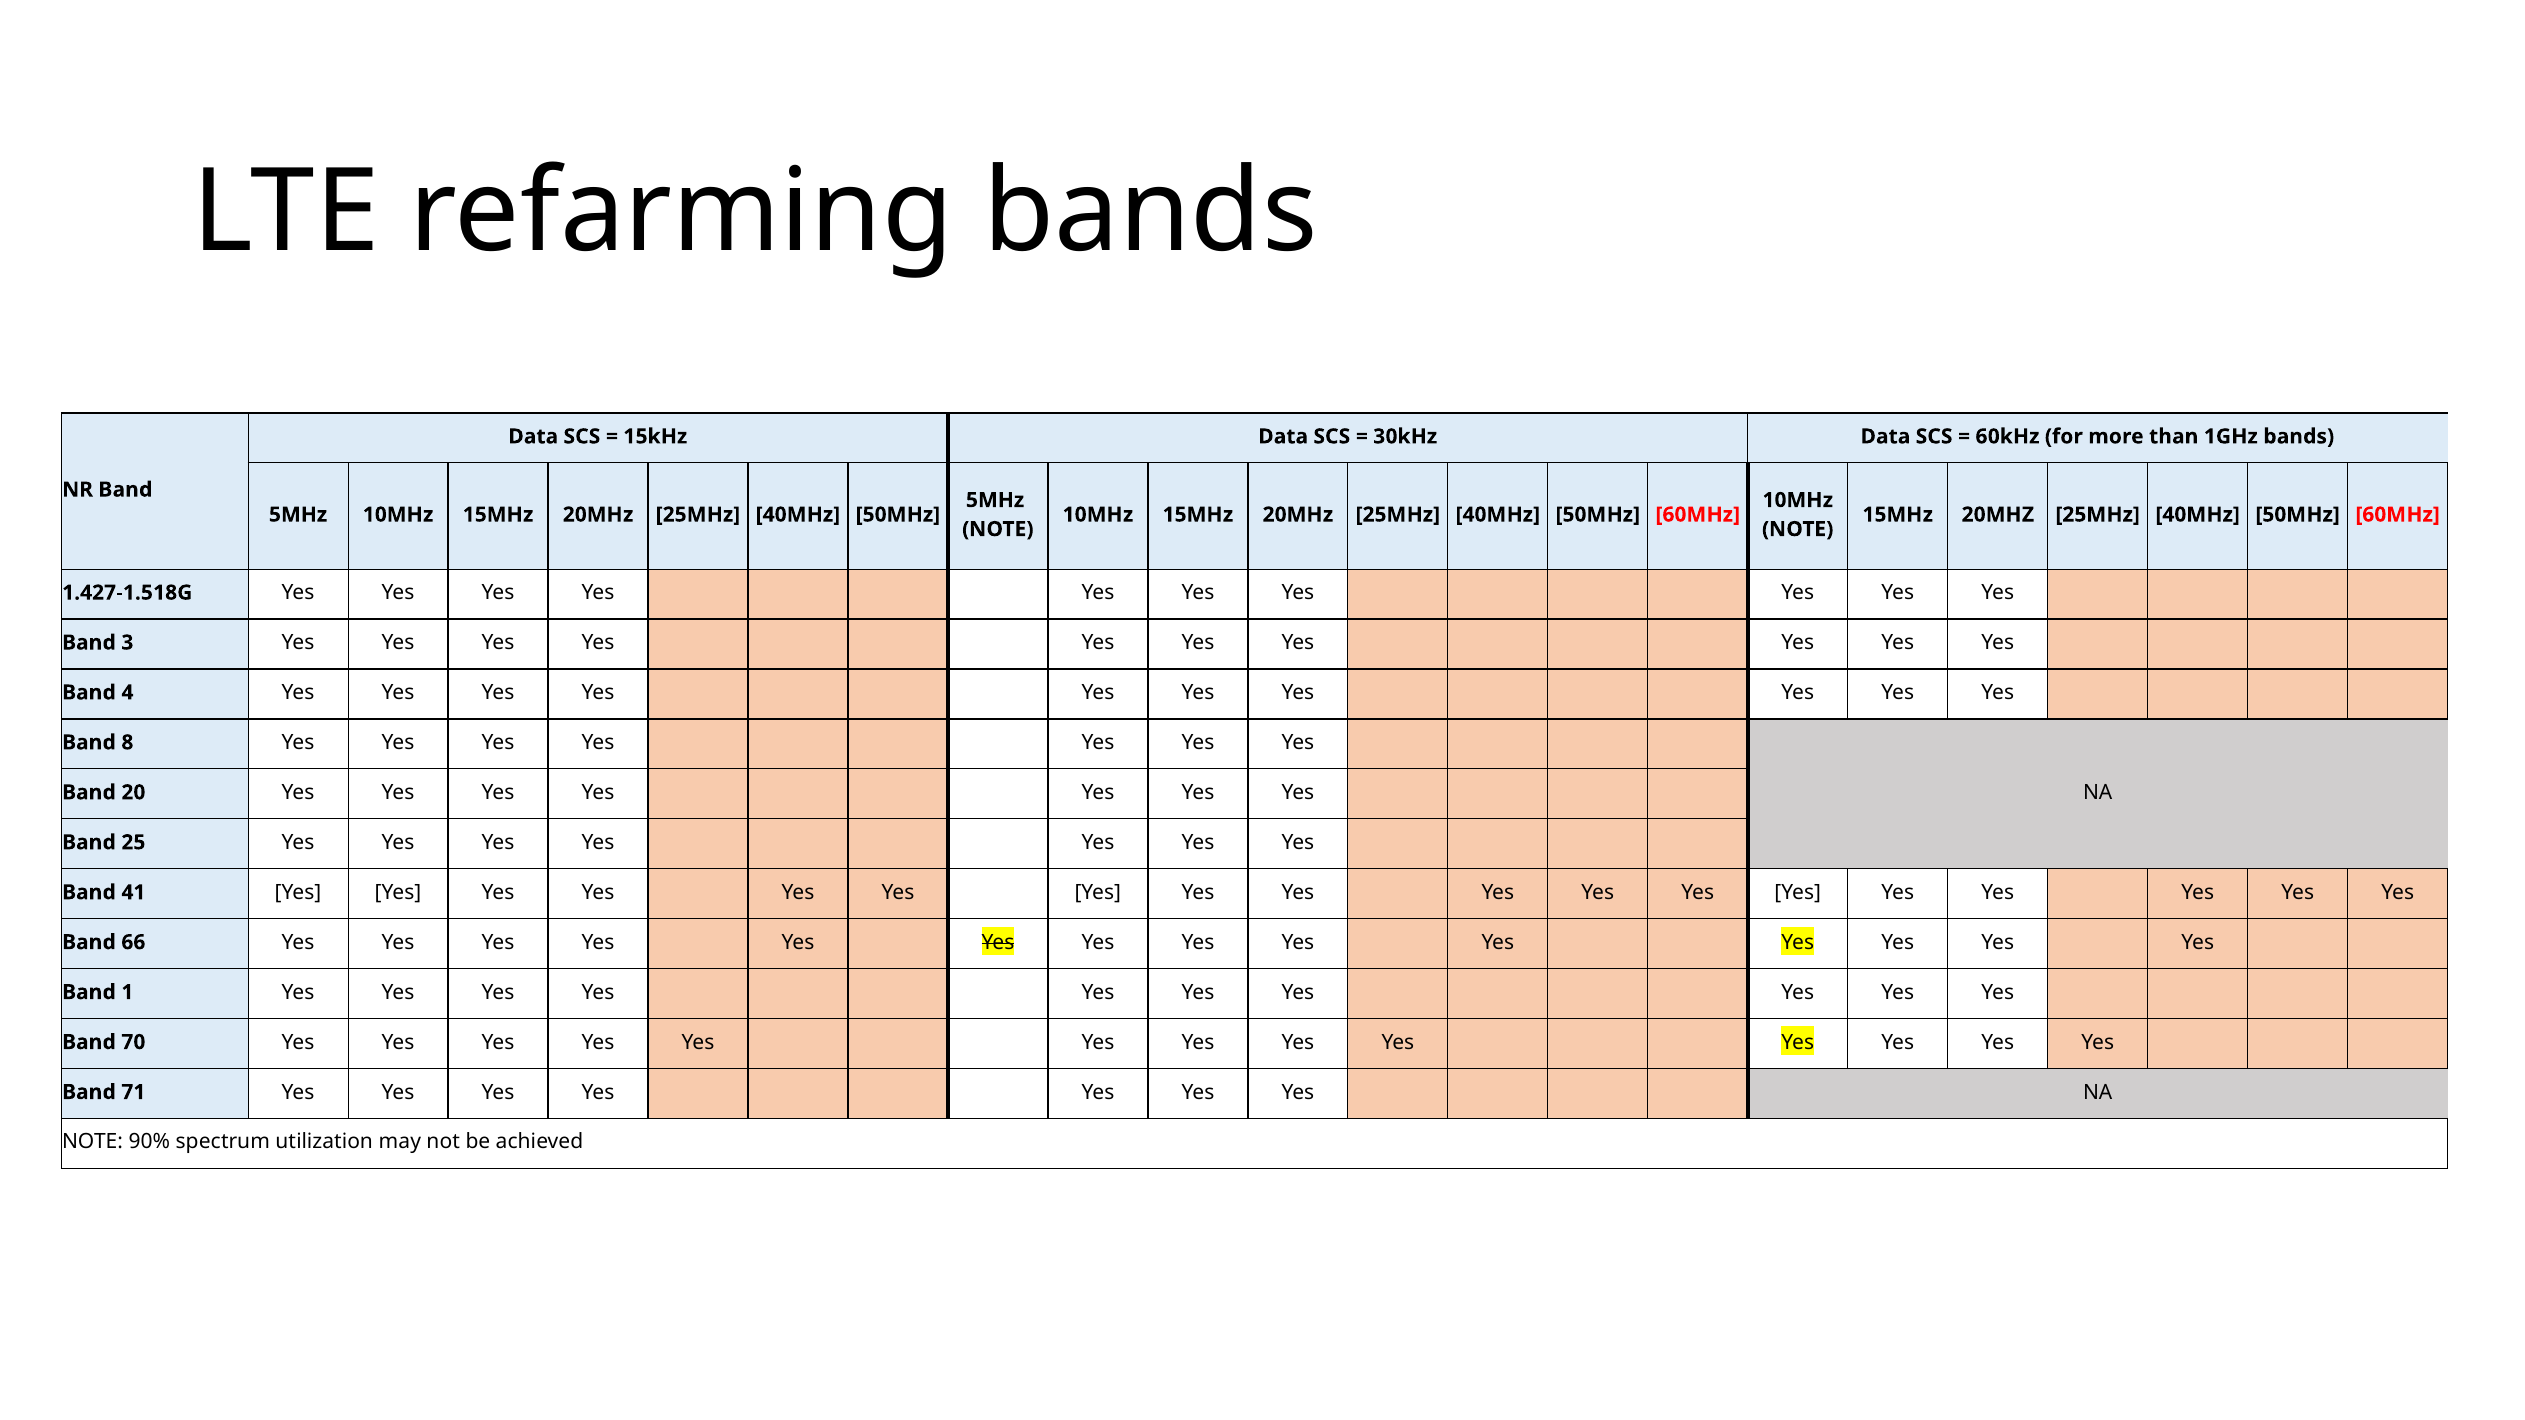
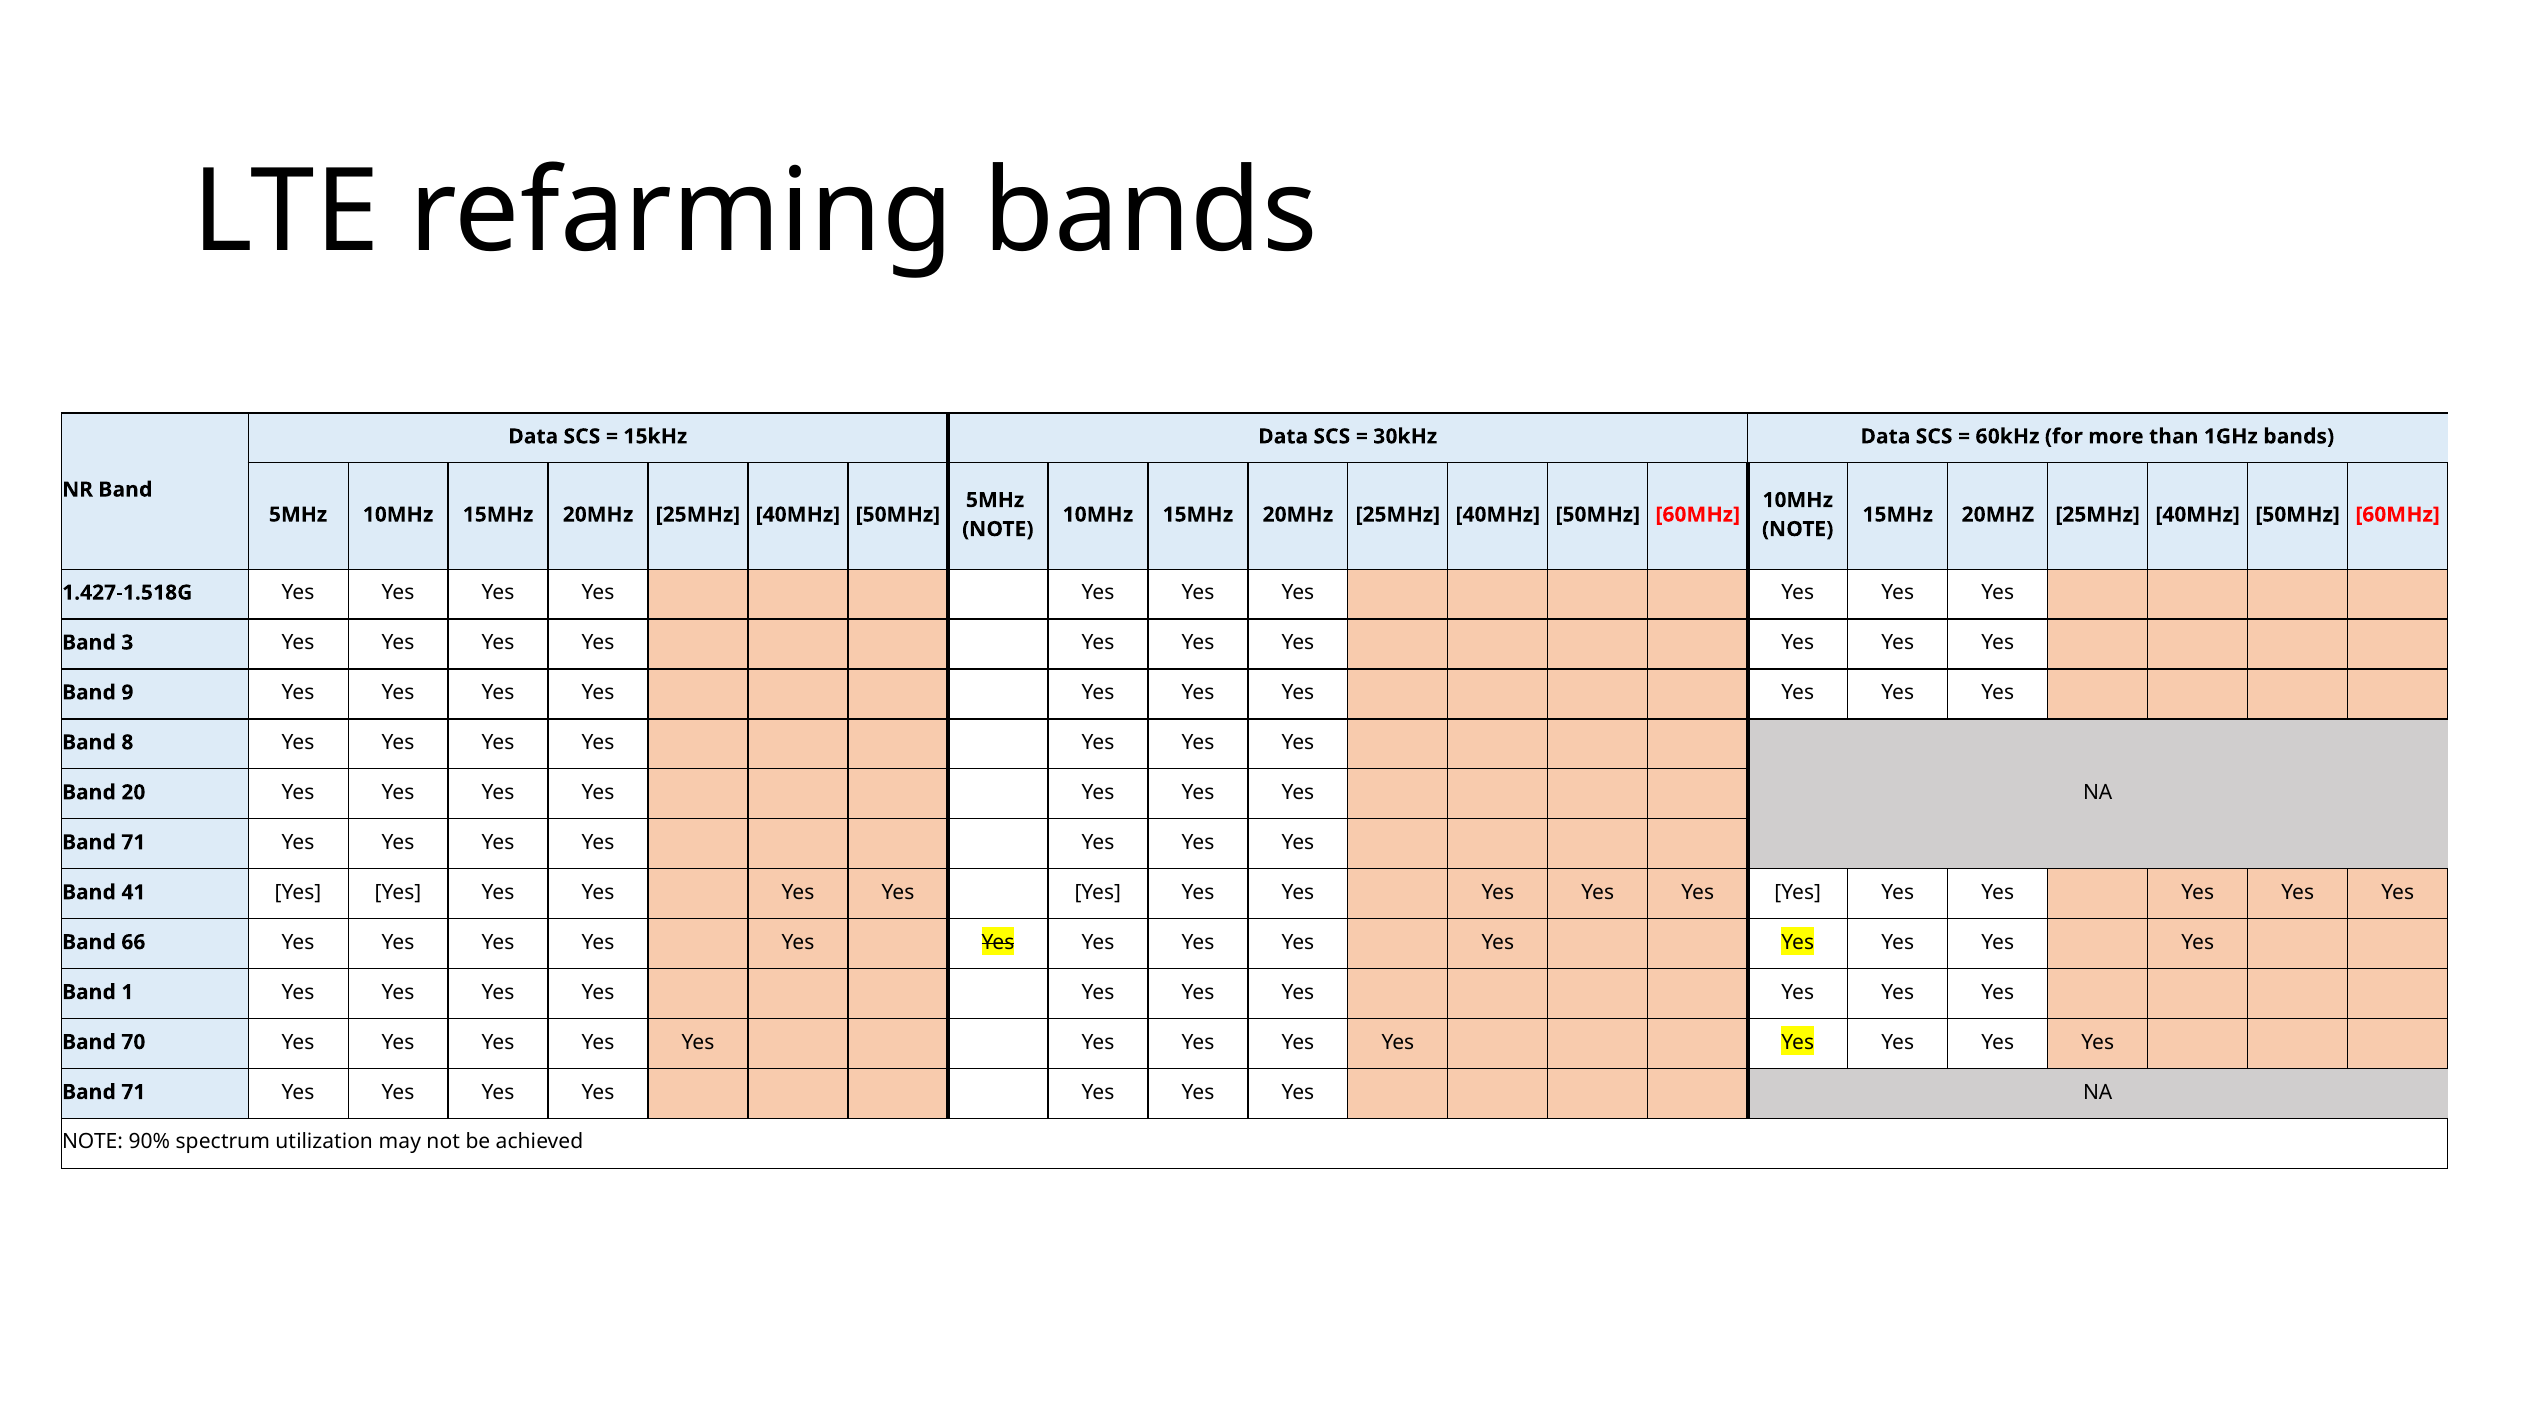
4: 4 -> 9 (127, 693)
25: 25 -> 71 (133, 843)
